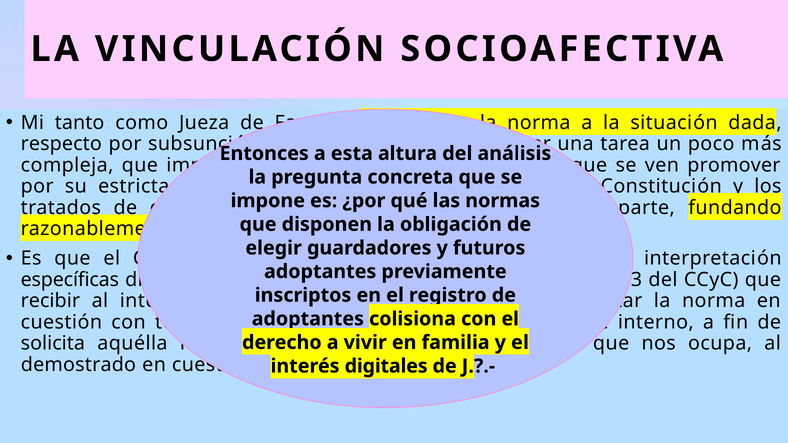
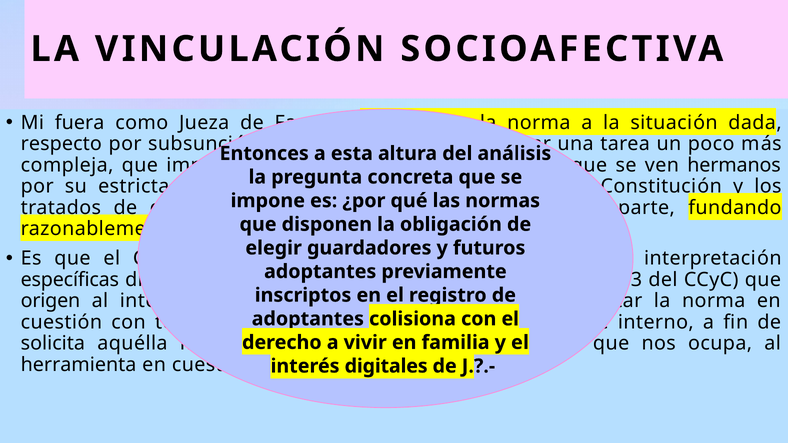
Mi tanto: tanto -> fuera (80, 123)
promover: promover -> hermanos (734, 165)
recibir: recibir -> origen (50, 301)
demostrado: demostrado -> herramienta (79, 365)
